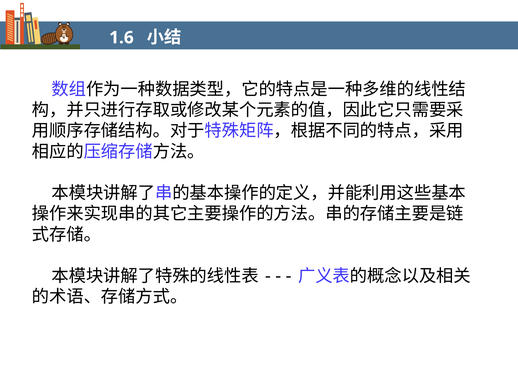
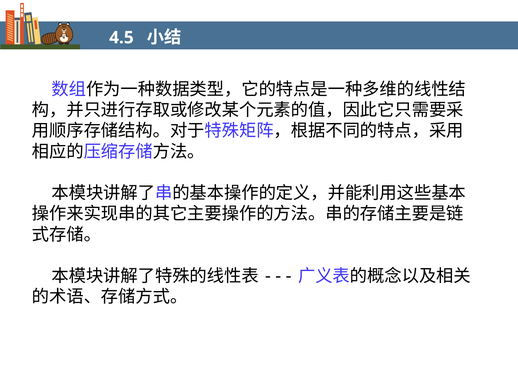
1.6: 1.6 -> 4.5 (121, 38)
